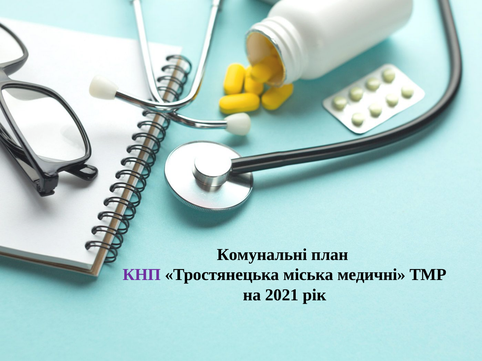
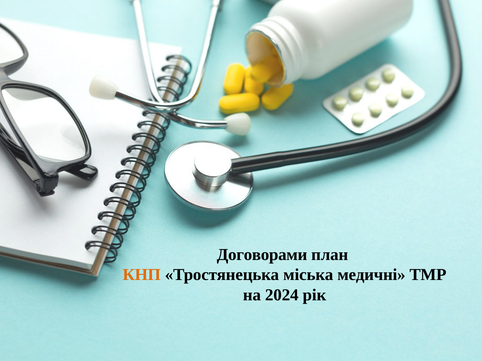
Комунальні: Комунальні -> Договорами (262, 255)
КНП colour: purple -> orange (142, 275)
2021: 2021 -> 2024 (282, 295)
